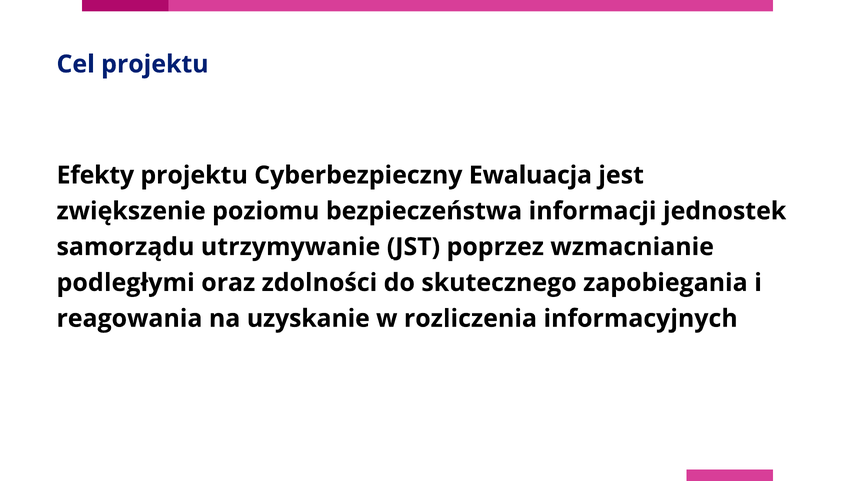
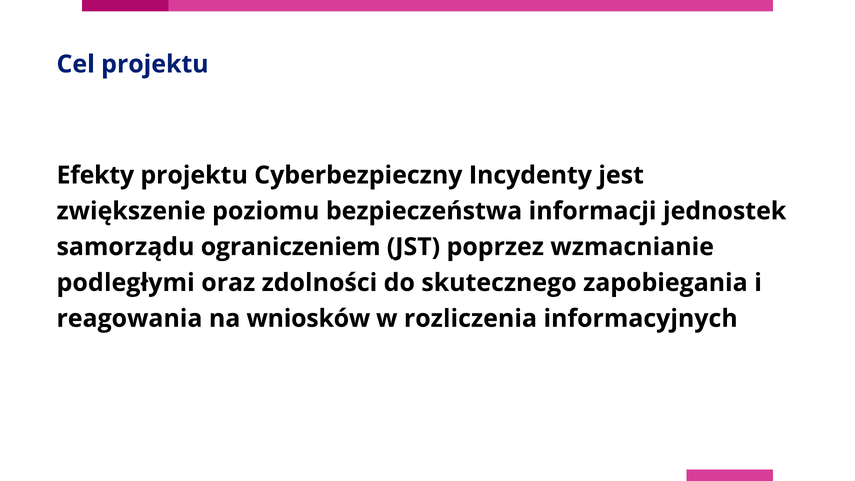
Ewaluacja: Ewaluacja -> Incydenty (530, 175)
utrzymywanie: utrzymywanie -> ograniczeniem (291, 247)
uzyskanie: uzyskanie -> wniosków (308, 319)
